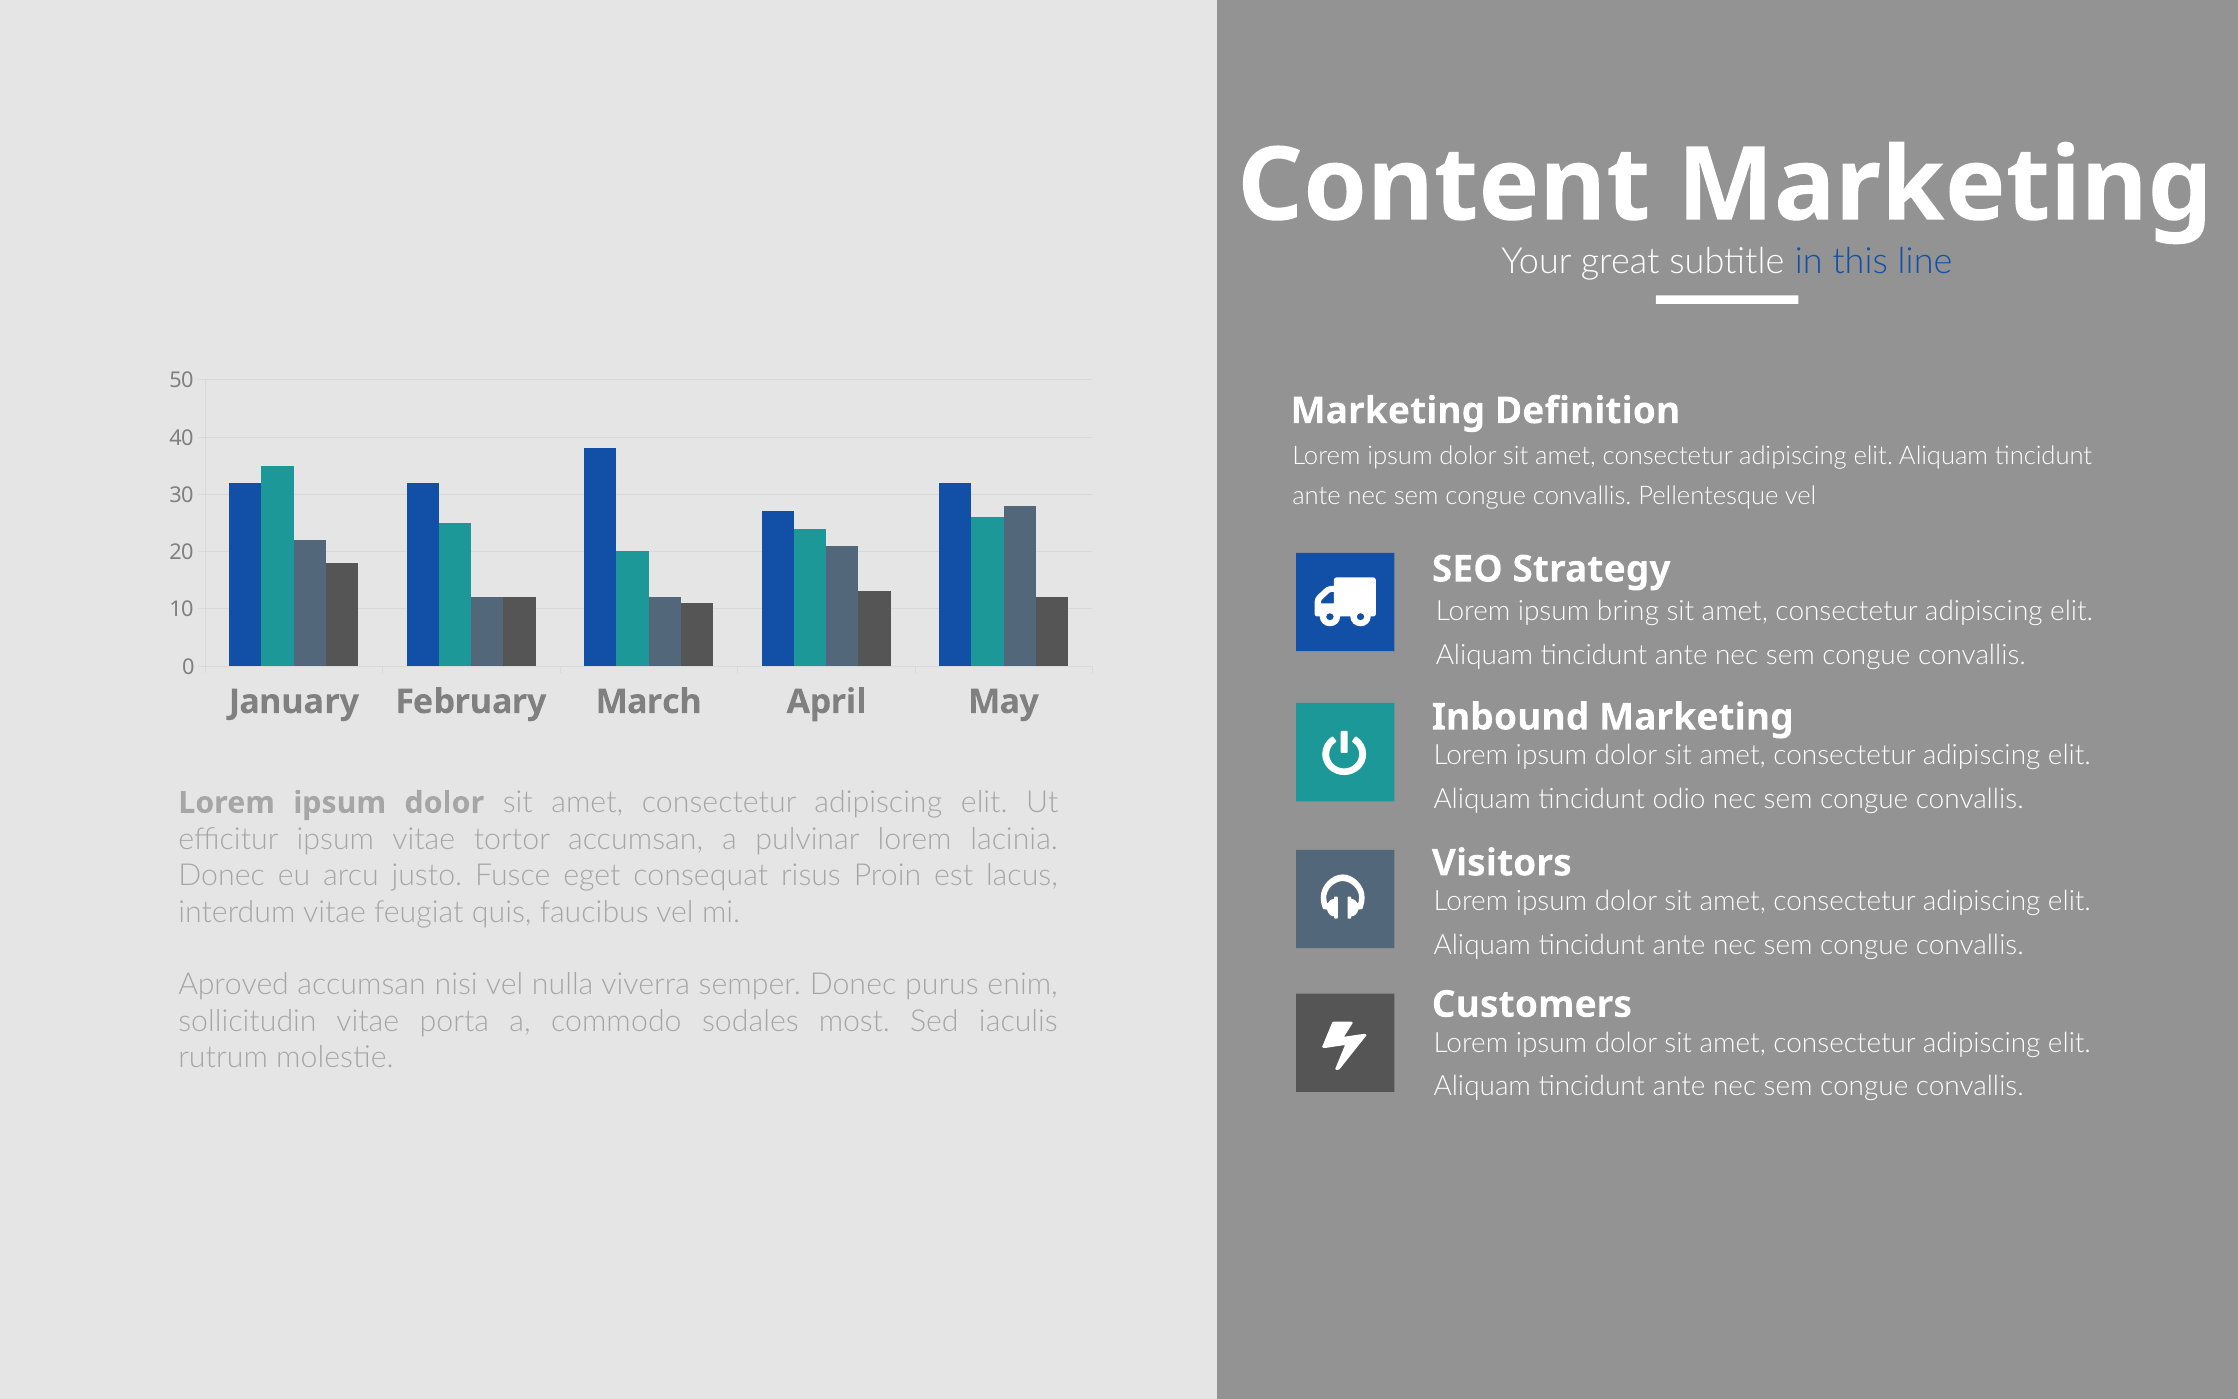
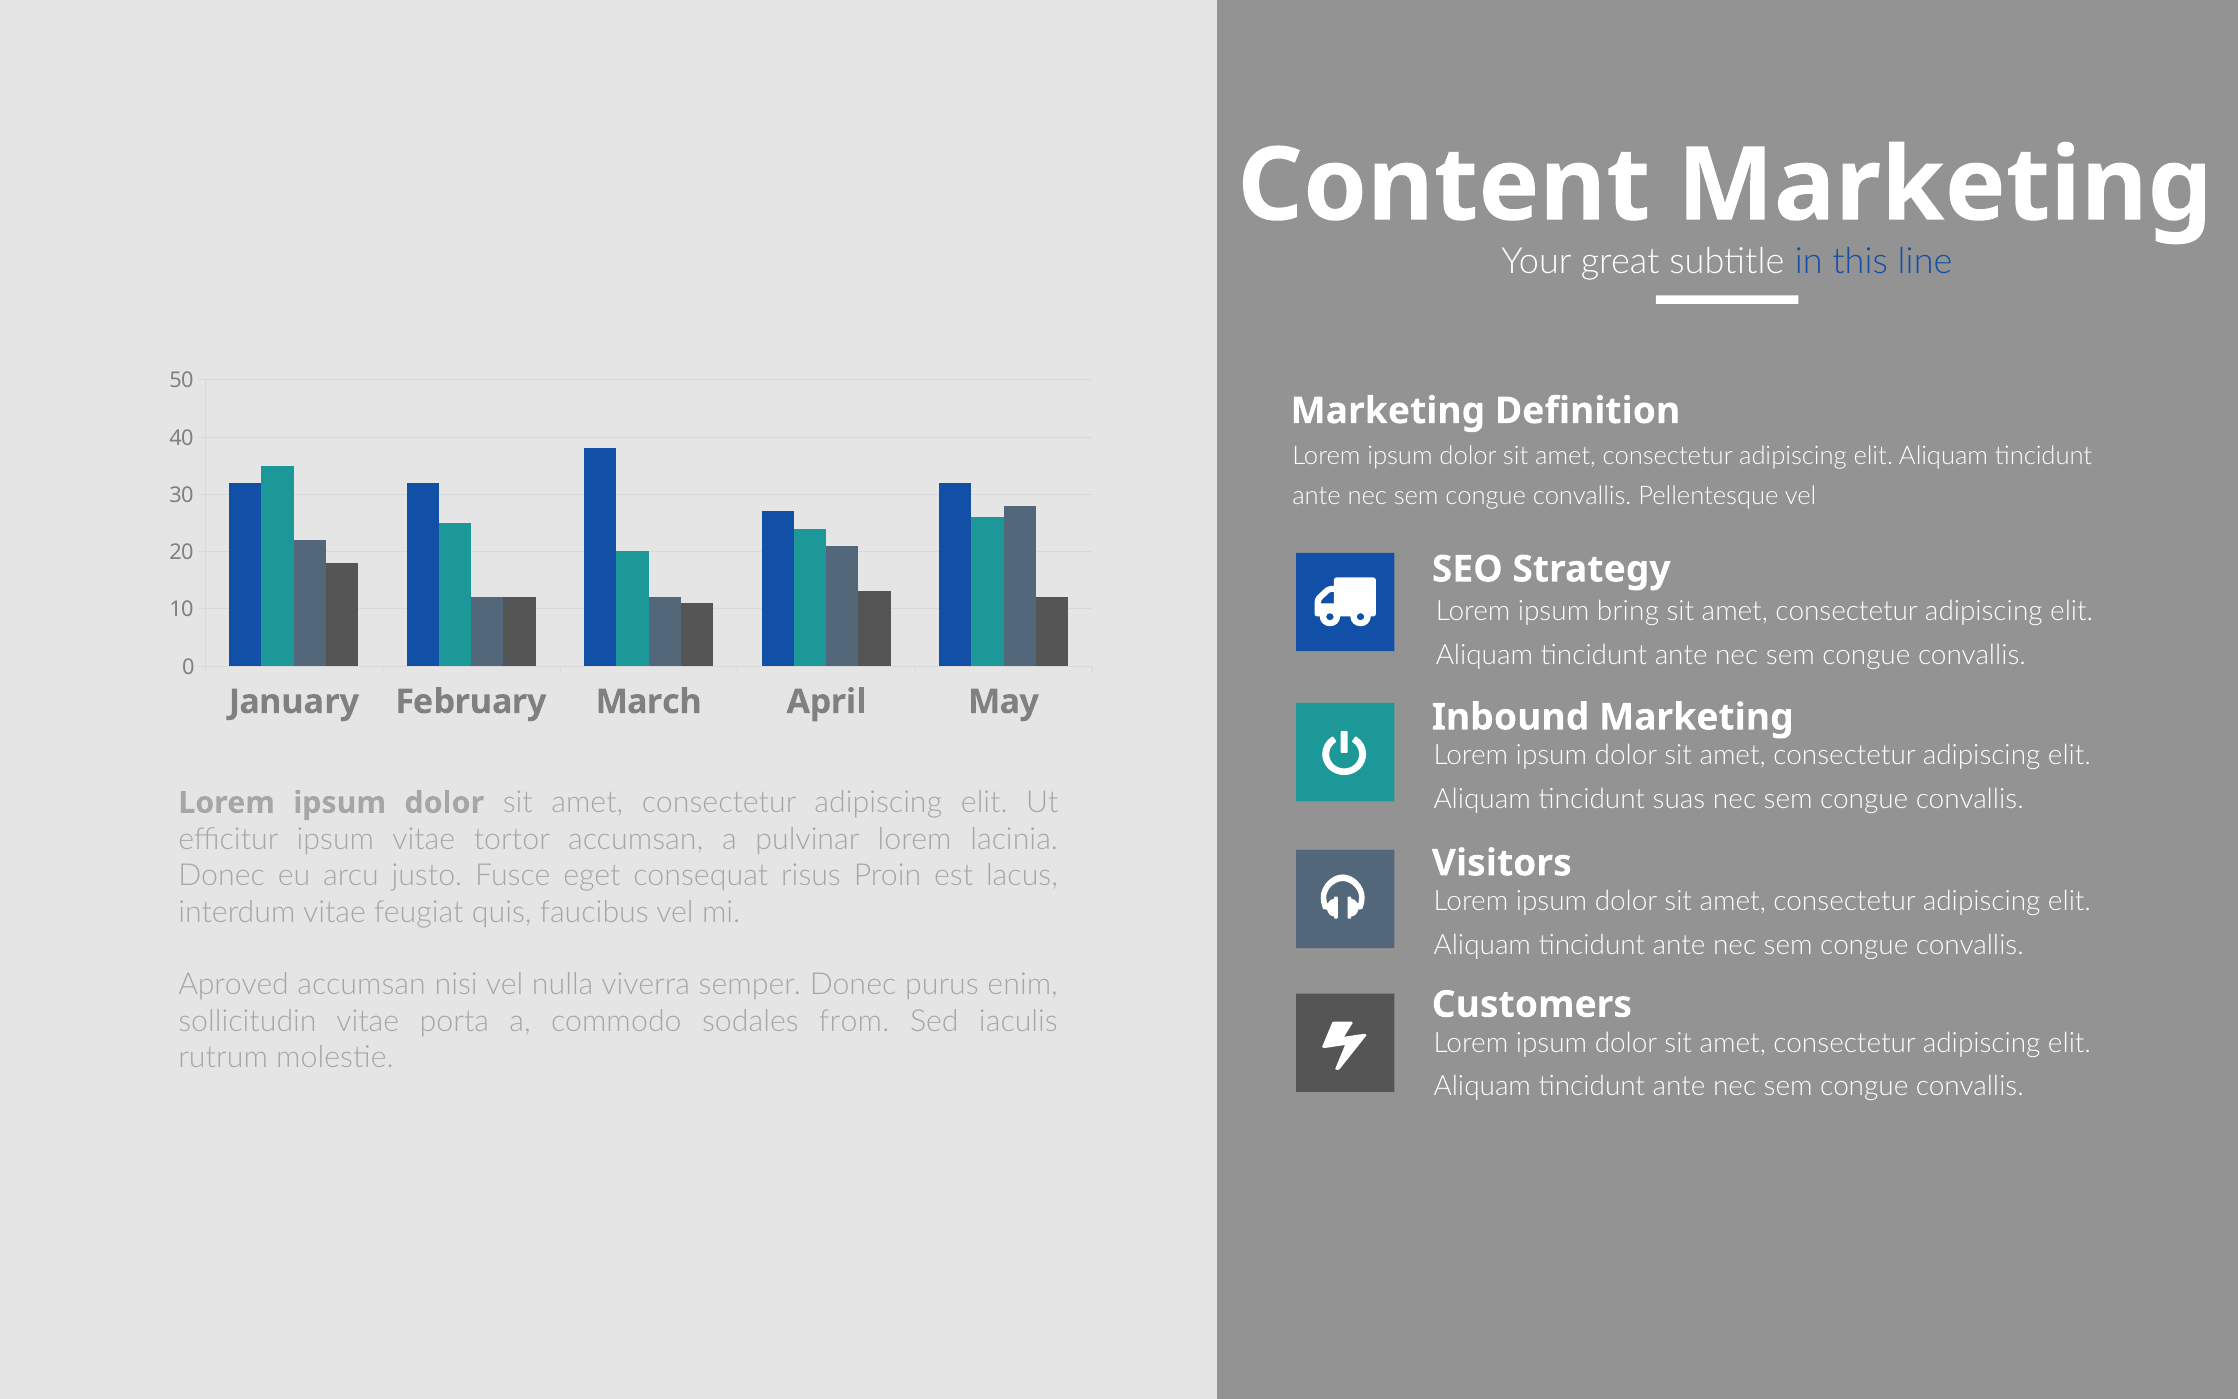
odio: odio -> suas (1679, 799)
most: most -> from (854, 1021)
